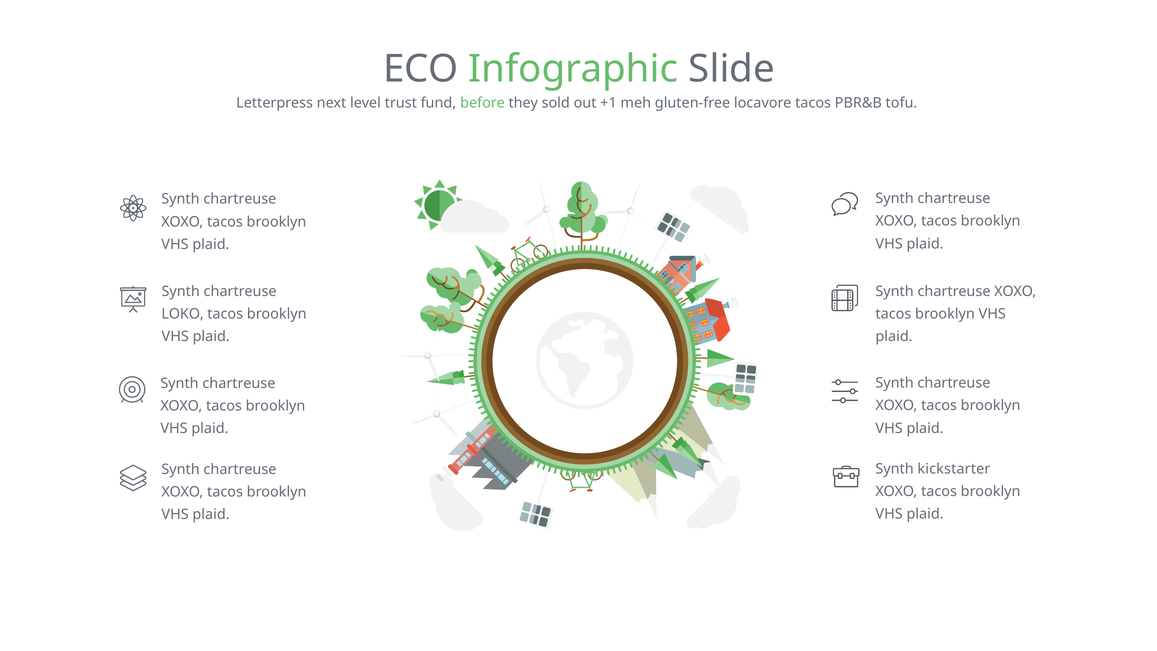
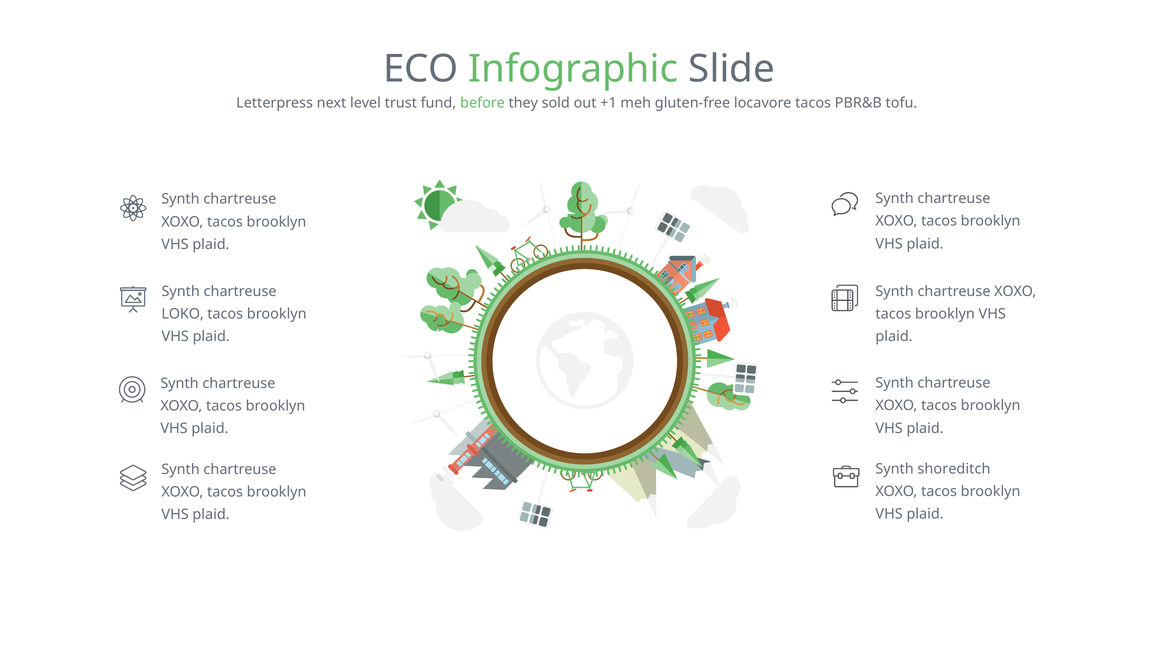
kickstarter: kickstarter -> shoreditch (954, 469)
